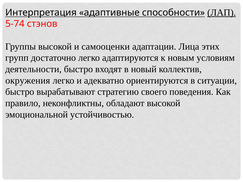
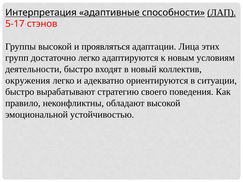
5-74: 5-74 -> 5-17 (15, 24)
самооценки: самооценки -> проявляться (106, 47)
